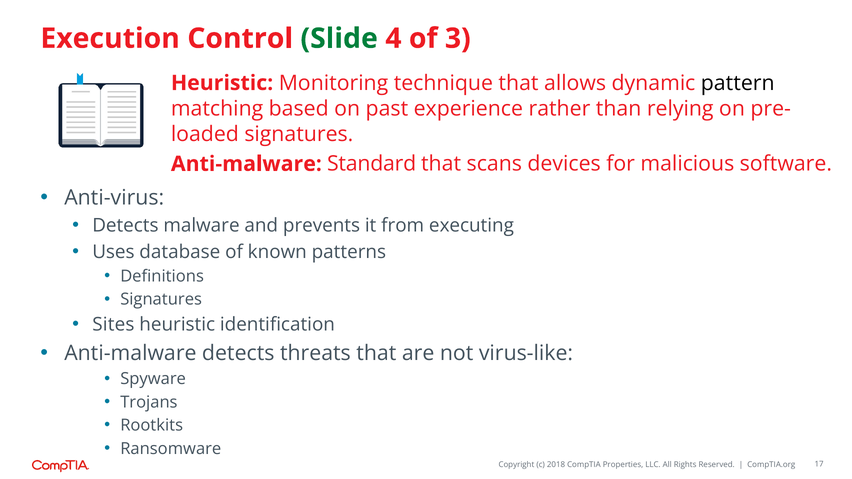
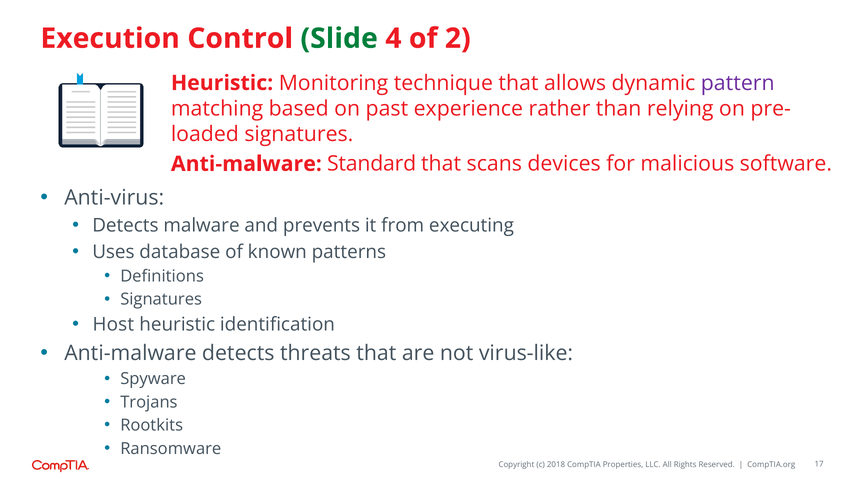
3: 3 -> 2 (458, 38)
pattern colour: black -> purple (738, 83)
Sites: Sites -> Host (113, 325)
